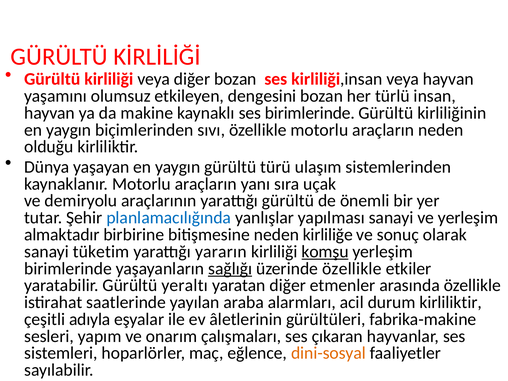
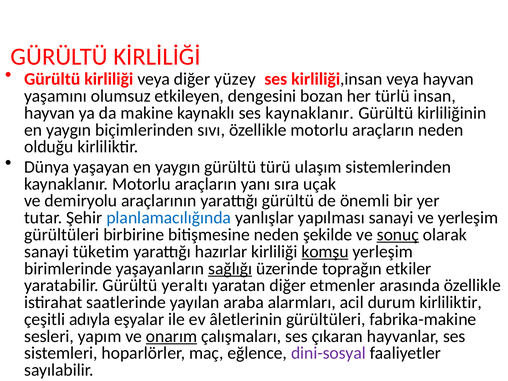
diğer bozan: bozan -> yüzey (235, 79)
ses birimlerinde: birimlerinde -> kaynaklanır (310, 113)
almaktadır: almaktadır -> gürültüleri (62, 235)
kirliliğe: kirliliğe -> şekilde (328, 235)
sonuç underline: none -> present (398, 235)
yararın: yararın -> hazırlar (221, 252)
üzerinde özellikle: özellikle -> toprağın (352, 269)
onarım underline: none -> present (172, 336)
dini-sosyal colour: orange -> purple (328, 353)
